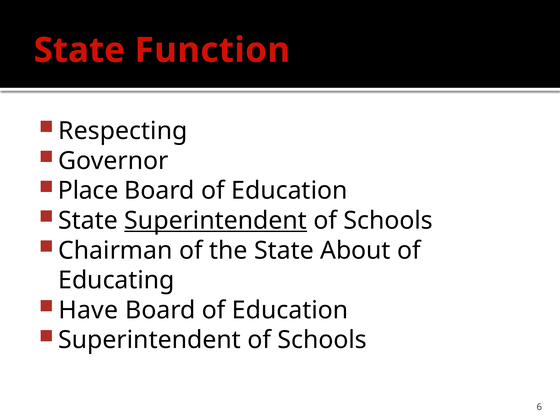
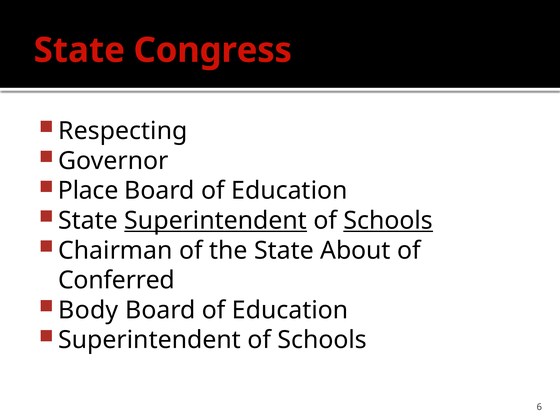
Function: Function -> Congress (213, 50)
Schools underline: none -> present (388, 221)
Educating: Educating -> Conferred (117, 280)
Have: Have -> Body (88, 310)
